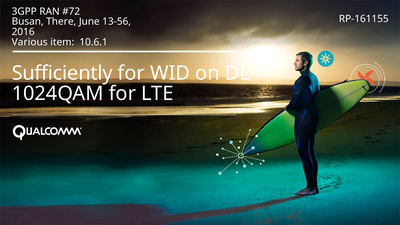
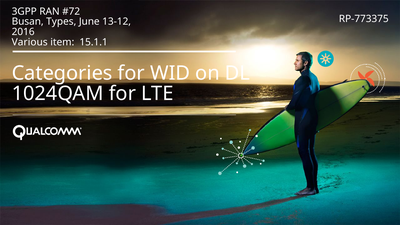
RP-161155: RP-161155 -> RP-773375 (364, 19)
There: There -> Types (61, 22)
13-56: 13-56 -> 13-12 (117, 22)
10.6.1: 10.6.1 -> 15.1.1 (94, 42)
Sufficiently: Sufficiently -> Categories (62, 73)
